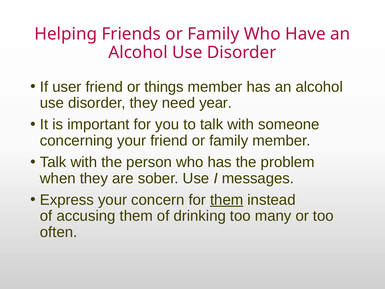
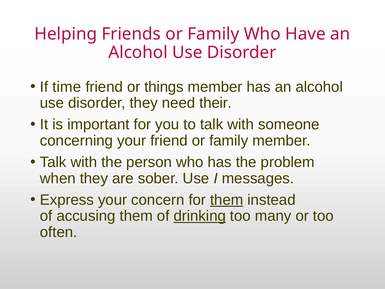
user: user -> time (67, 87)
year: year -> their (216, 103)
drinking underline: none -> present (200, 216)
